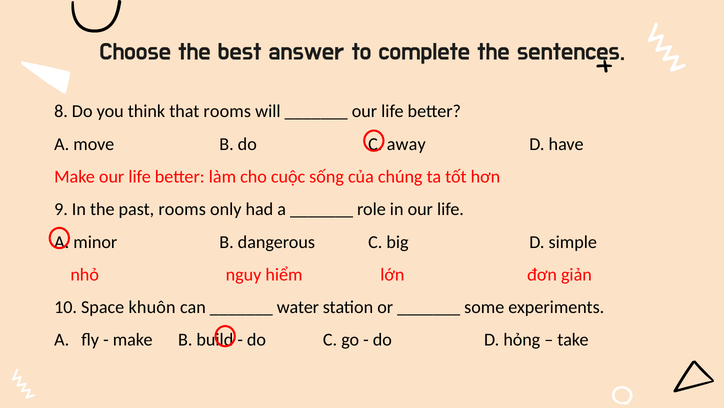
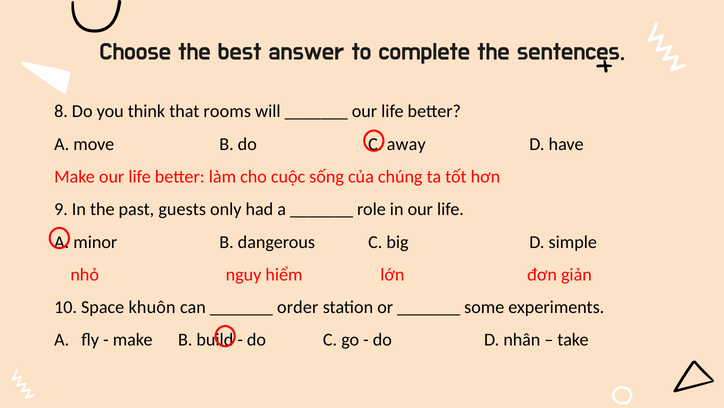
past rooms: rooms -> guests (182, 209)
water: water -> order (298, 307)
hỏng: hỏng -> nhân (522, 339)
